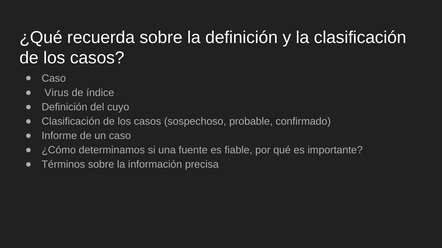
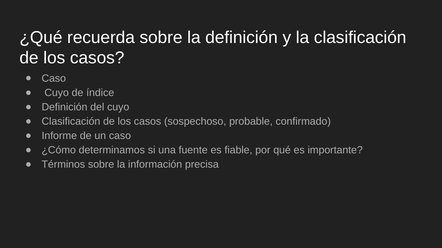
Virus: Virus -> Cuyo (57, 93)
